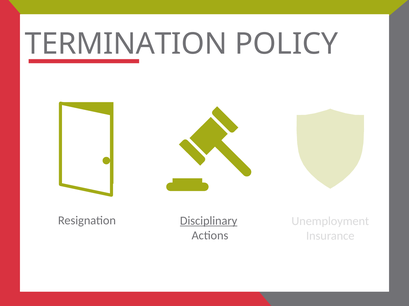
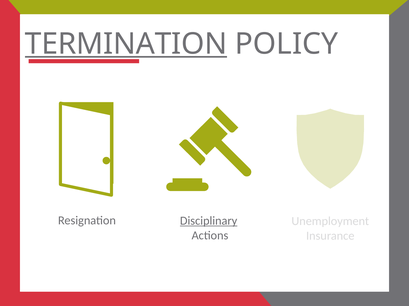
TERMINATION underline: none -> present (126, 44)
